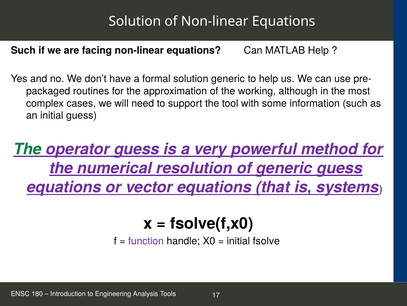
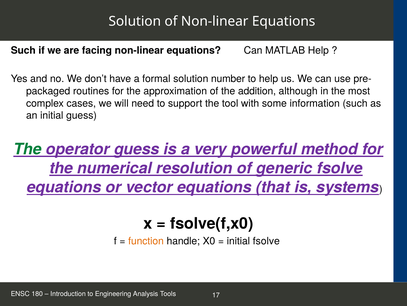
solution generic: generic -> number (228, 79)
working: working -> addition (257, 91)
generic guess: guess -> fsolve (340, 168)
function colour: purple -> orange (146, 240)
